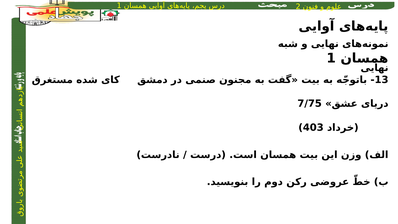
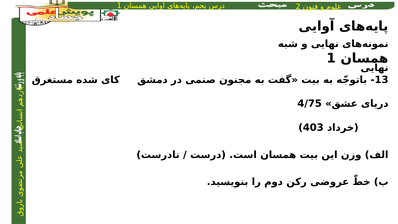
7/75: 7/75 -> 4/75 (310, 104)
